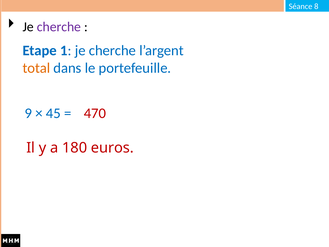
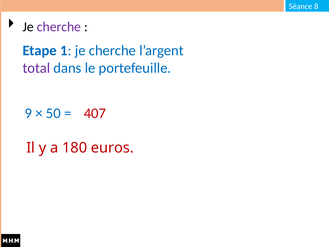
total colour: orange -> purple (36, 68)
45: 45 -> 50 (53, 113)
470: 470 -> 407 (95, 113)
